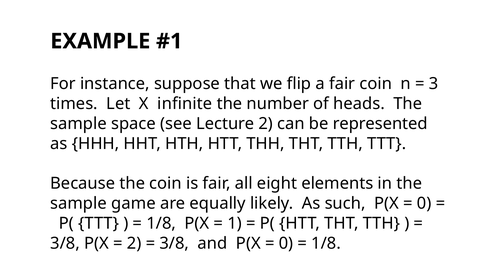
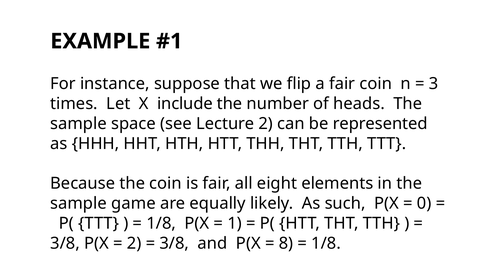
infinite: infinite -> include (185, 104)
0: 0 -> 8 (286, 243)
